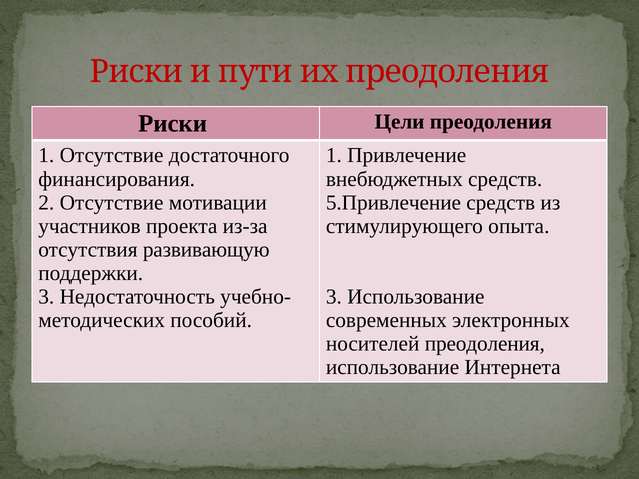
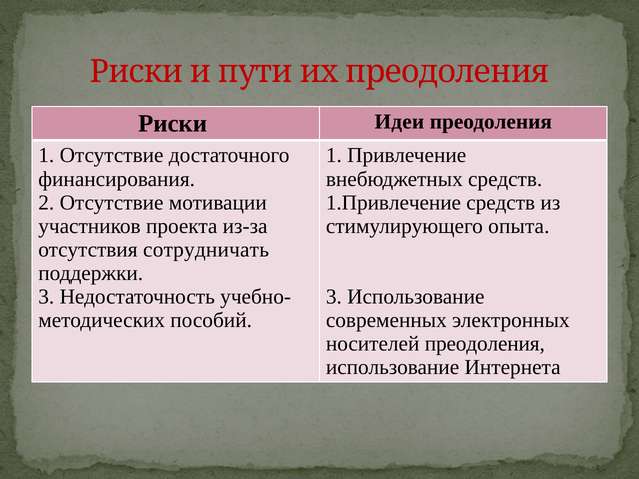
Цели: Цели -> Идеи (399, 122)
5.Привлечение: 5.Привлечение -> 1.Привлечение (393, 203)
развивающую: развивающую -> сотрудничать (206, 250)
